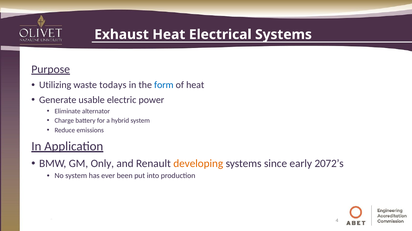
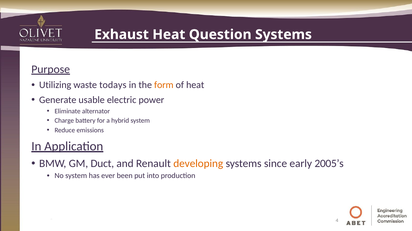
Electrical: Electrical -> Question (220, 35)
form colour: blue -> orange (164, 85)
Only: Only -> Duct (102, 164)
2072’s: 2072’s -> 2005’s (329, 164)
